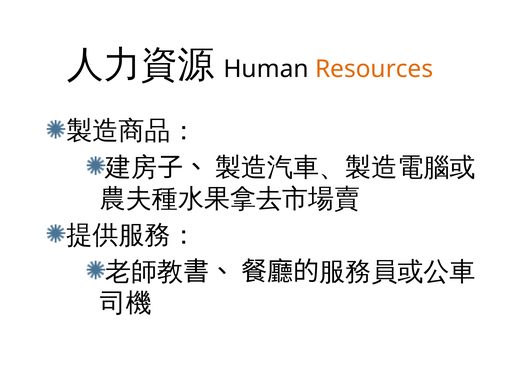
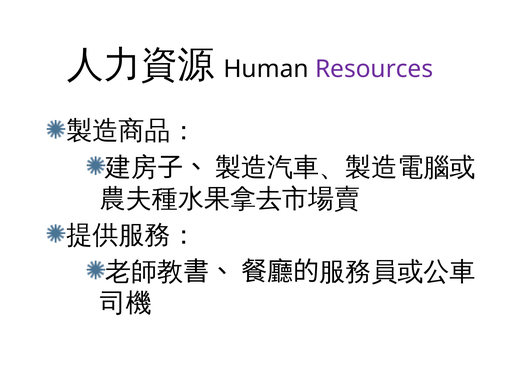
Resources colour: orange -> purple (374, 69)
